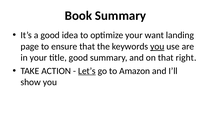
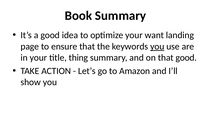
title good: good -> thing (78, 58)
that right: right -> good (186, 58)
Let’s underline: present -> none (87, 71)
